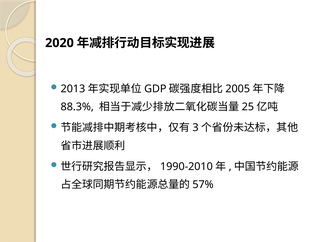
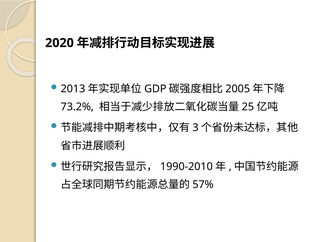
88.3%: 88.3% -> 73.2% (77, 107)
